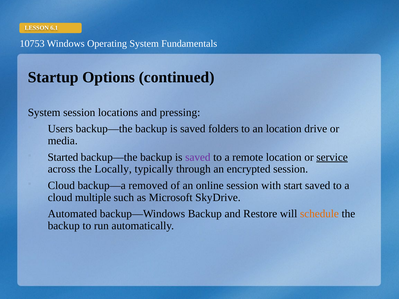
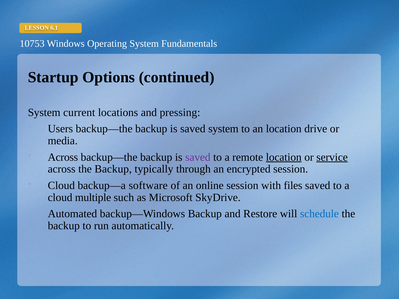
System session: session -> current (79, 112)
saved folders: folders -> system (223, 129)
Started: Started -> Across (63, 157)
location underline: none -> present (284, 157)
across the Locally: Locally -> Backup (113, 169)
removed: removed -> software (148, 186)
start: start -> files (293, 186)
schedule colour: orange -> blue (319, 214)
